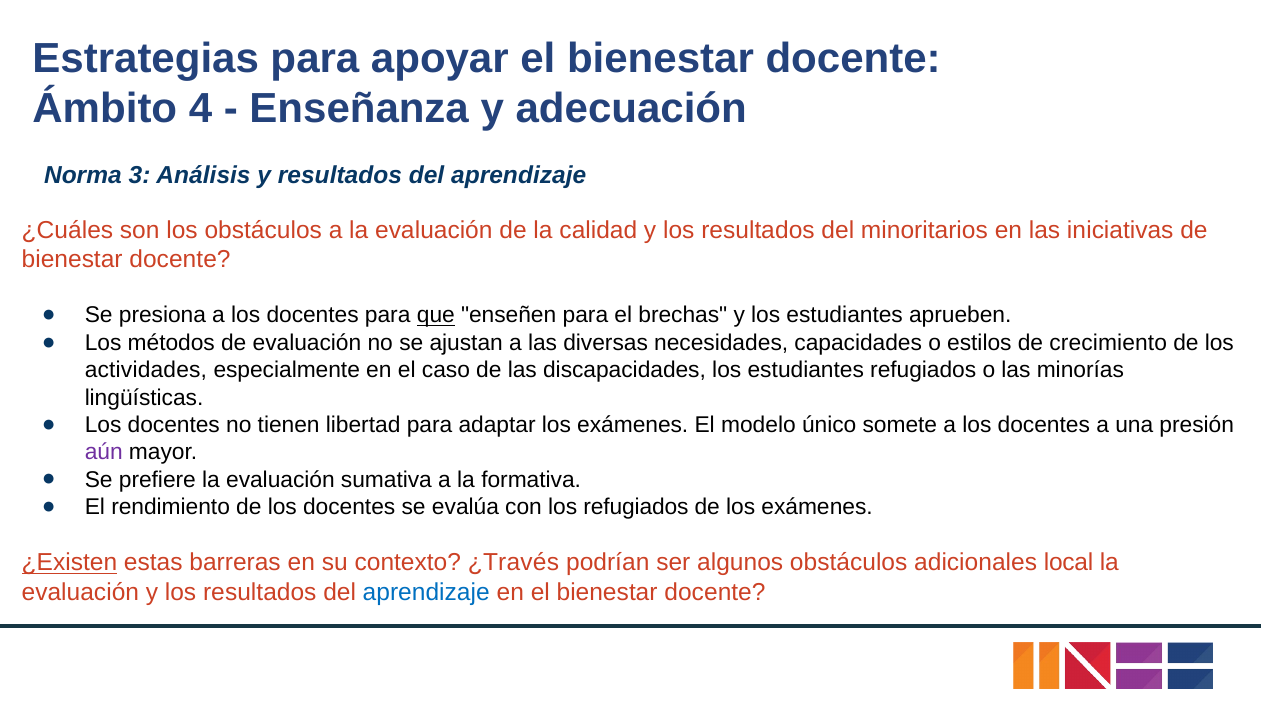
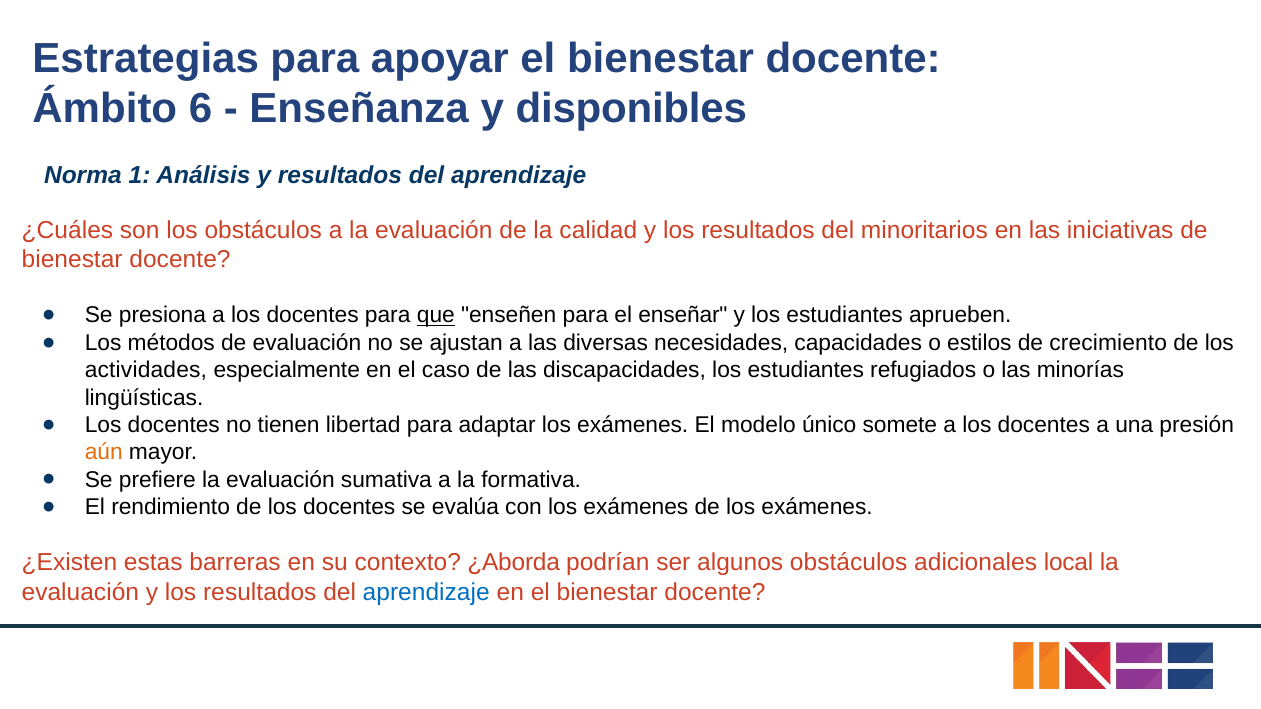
4: 4 -> 6 (200, 109)
adecuación: adecuación -> disponibles (631, 109)
3: 3 -> 1 (140, 175)
brechas: brechas -> enseñar (683, 316)
aún colour: purple -> orange (104, 452)
con los refugiados: refugiados -> exámenes (636, 507)
¿Existen underline: present -> none (69, 563)
¿Través: ¿Través -> ¿Aborda (514, 563)
